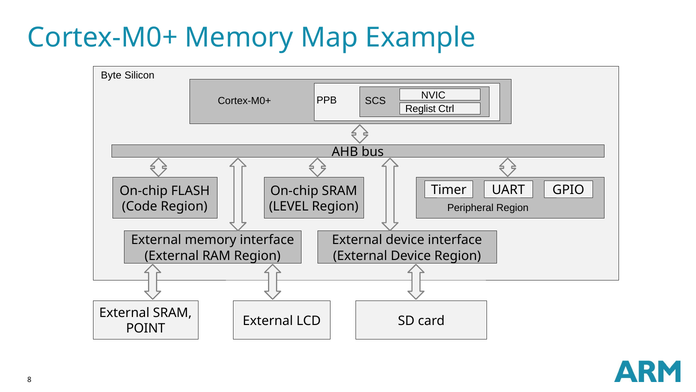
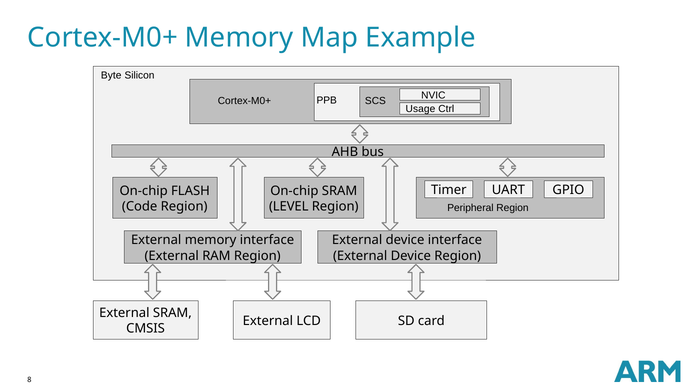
Reglist: Reglist -> Usage (420, 109)
POINT: POINT -> CMSIS (146, 328)
